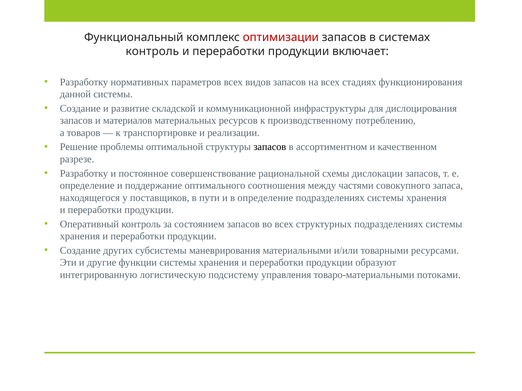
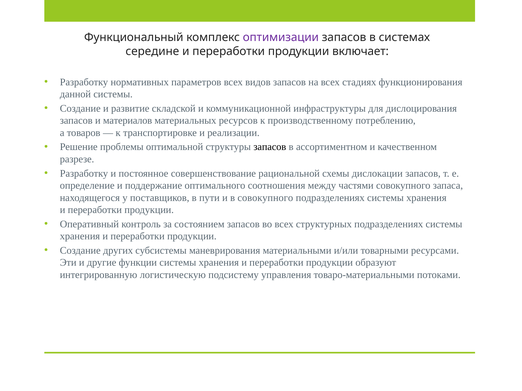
оптимизации colour: red -> purple (281, 37)
контроль: контроль -> середине (152, 51)
в определение: определение -> совокупного (265, 198)
